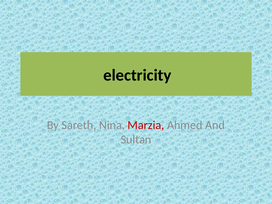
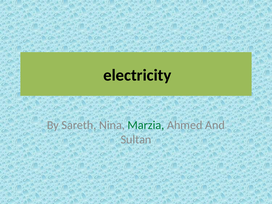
Marzia colour: red -> green (146, 125)
